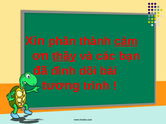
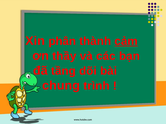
thầy underline: present -> none (64, 56)
đình: đình -> tầng (63, 71)
tương: tương -> chung (61, 86)
